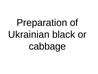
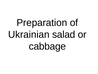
black: black -> salad (64, 34)
